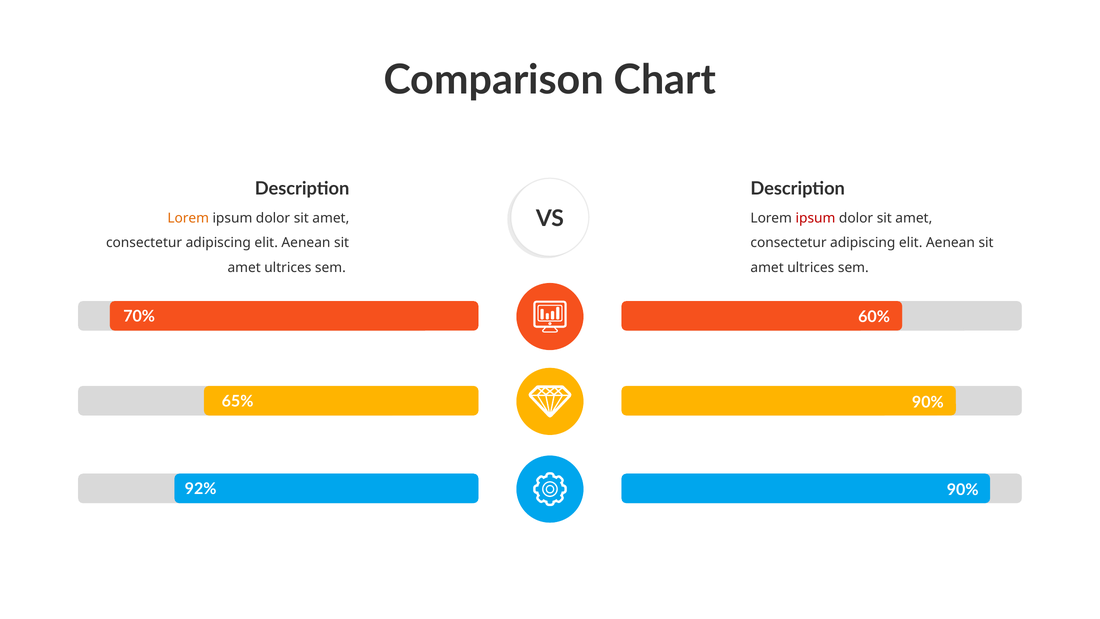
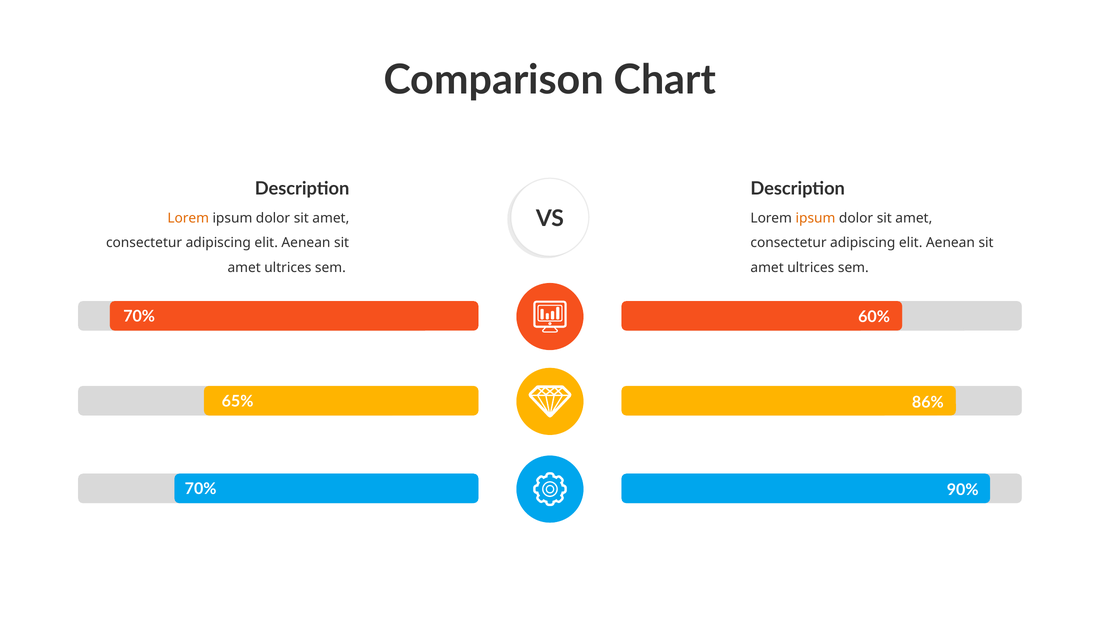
ipsum colour: red -> orange (815, 218)
90%: 90% -> 86% (928, 402)
92%: 92% -> 70% (201, 489)
